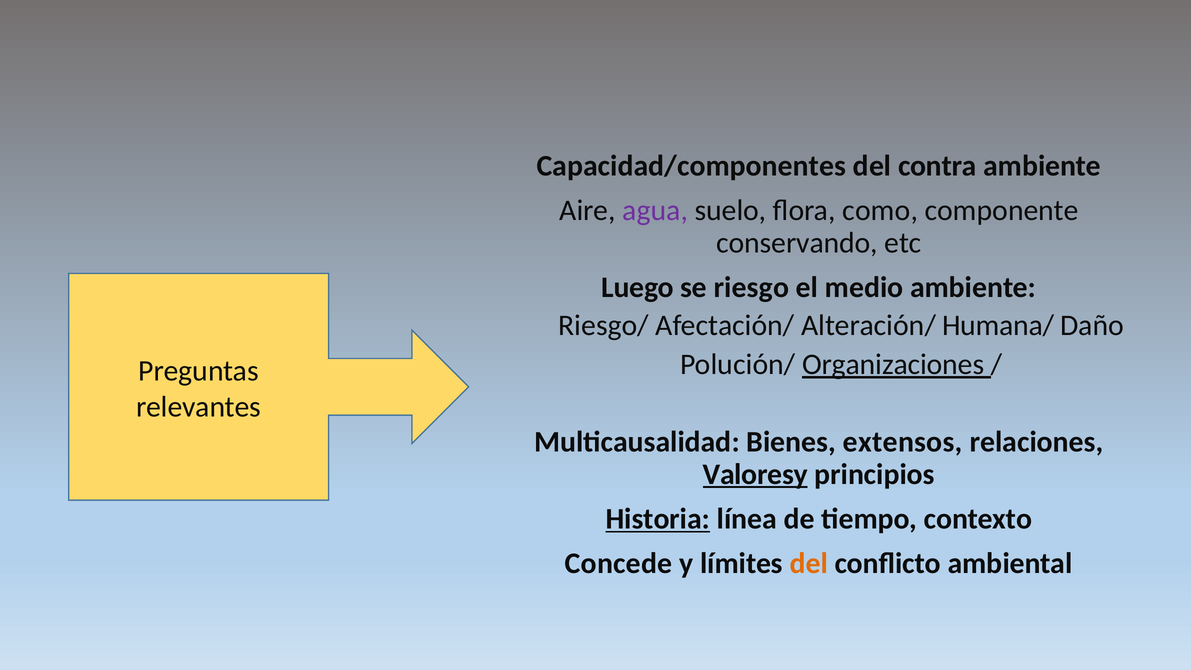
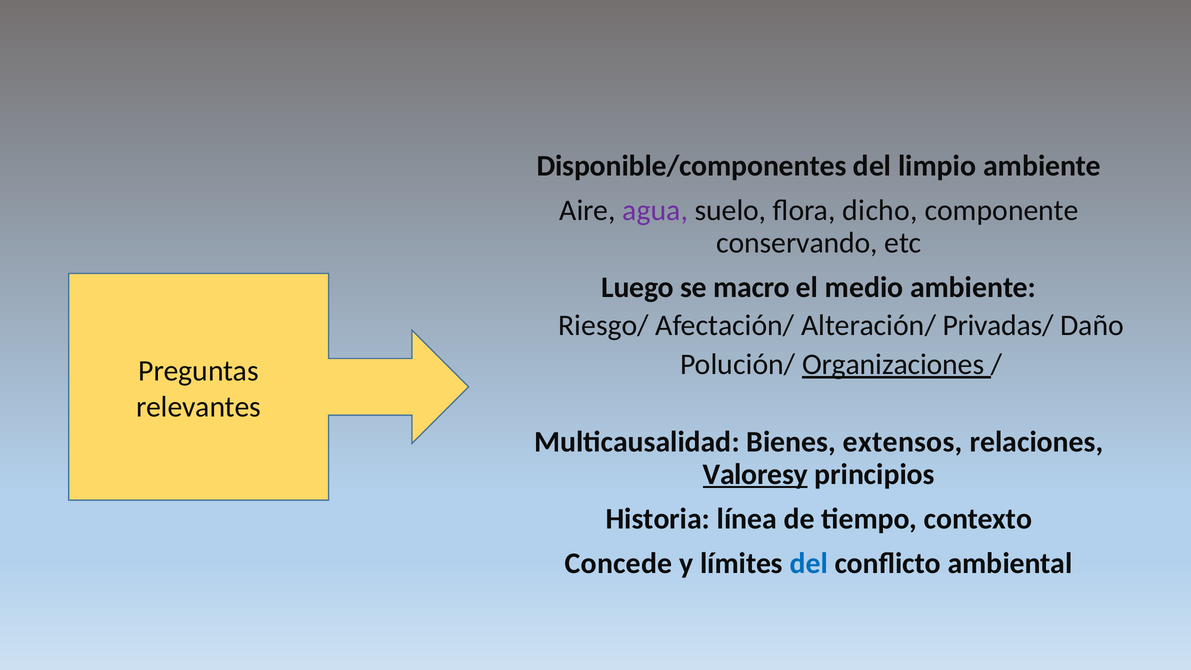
Capacidad/componentes: Capacidad/componentes -> Disponible/componentes (692, 166)
contra: contra -> limpio (937, 166)
como: como -> dicho (880, 211)
riesgo: riesgo -> macro (752, 287)
Humana/: Humana/ -> Privadas/ (998, 326)
Historia underline: present -> none (658, 519)
del colour: orange -> blue (809, 563)
